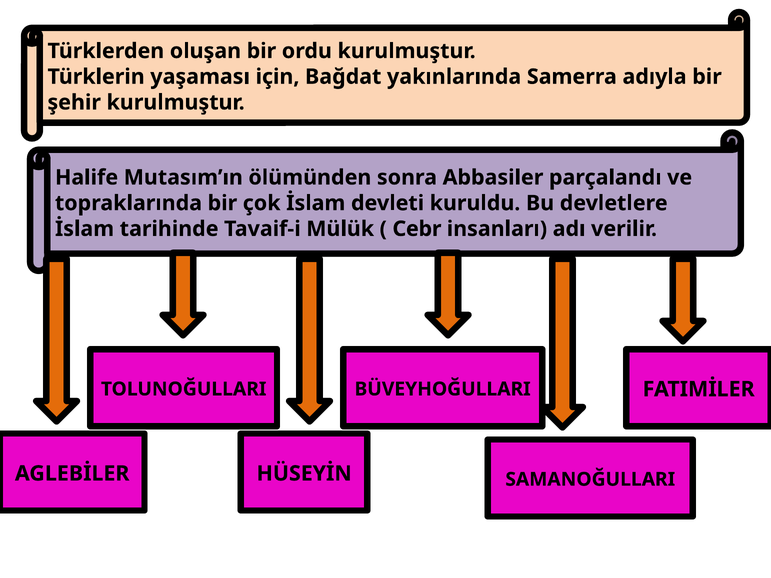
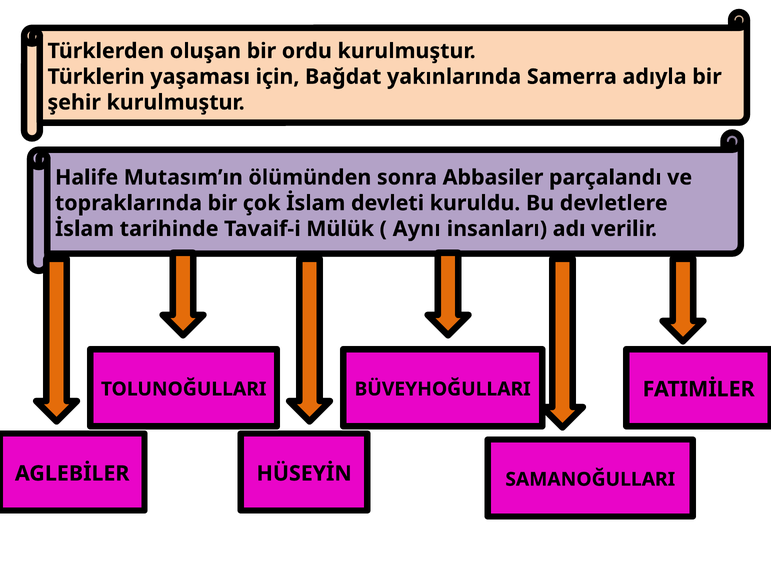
Cebr: Cebr -> Aynı (417, 229)
